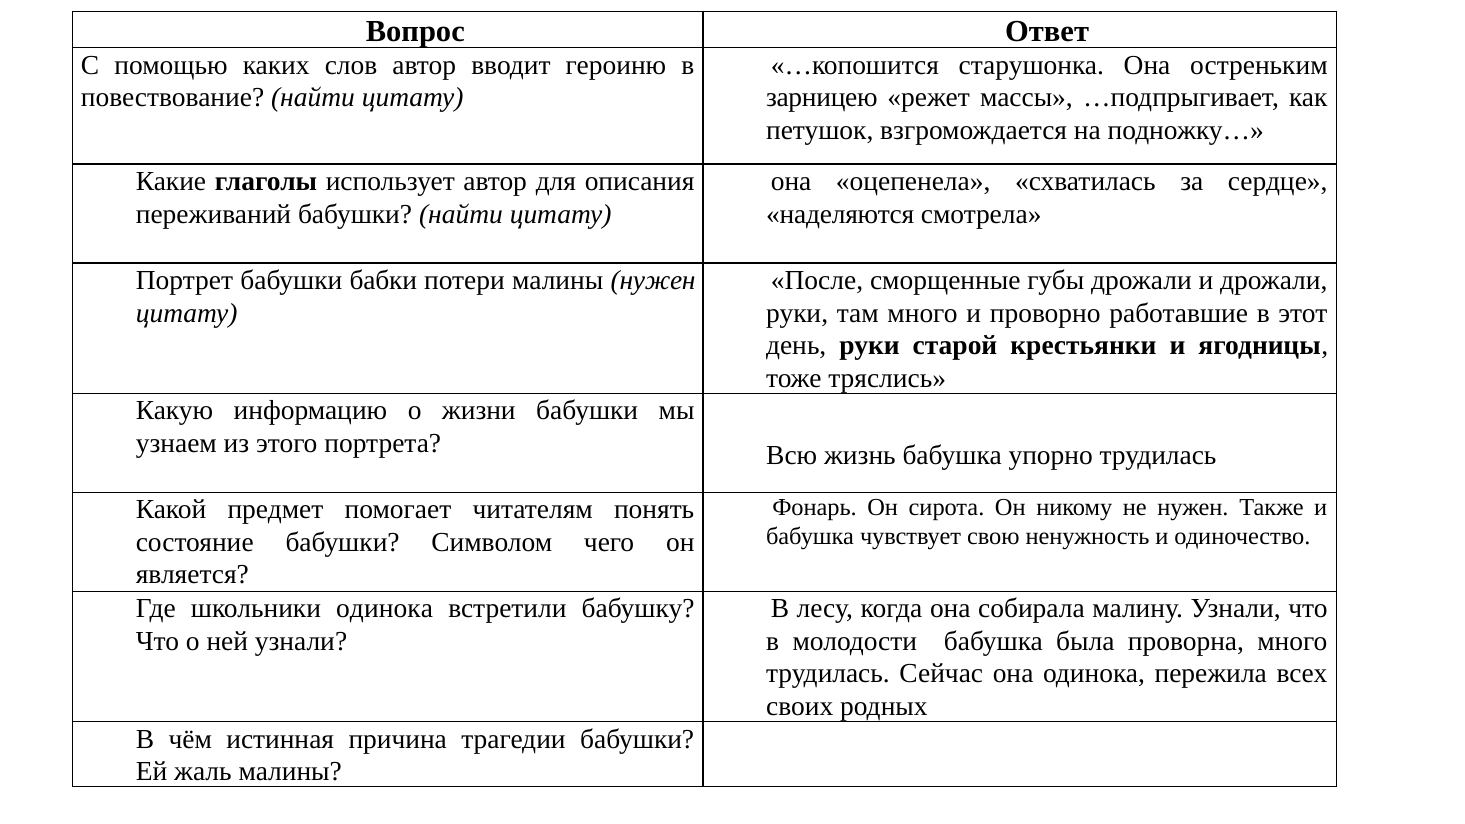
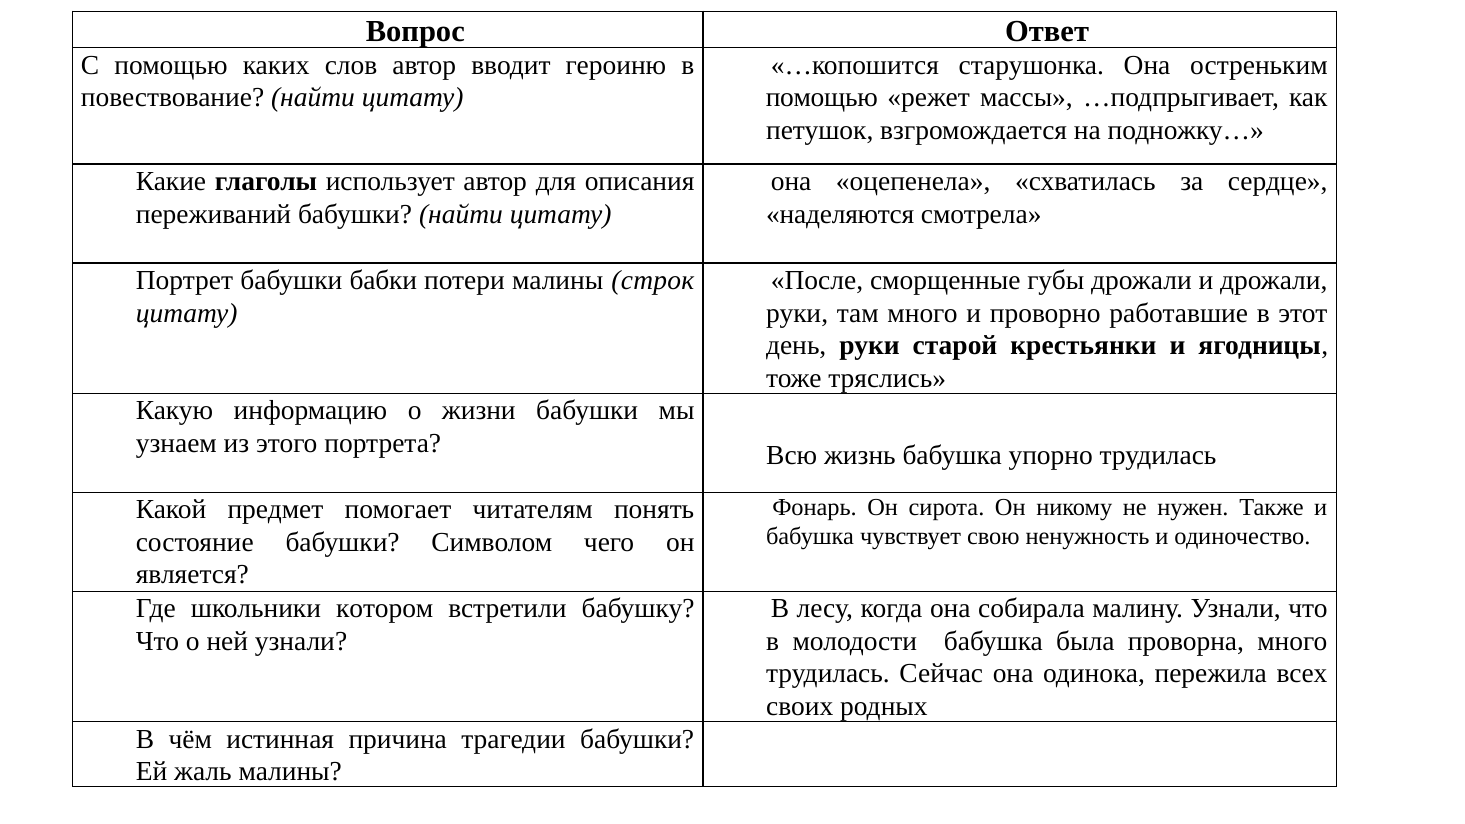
зарницею: зарницею -> помощью (822, 98)
малины нужен: нужен -> строк (653, 281)
школьники одинока: одинока -> котором (385, 609)
